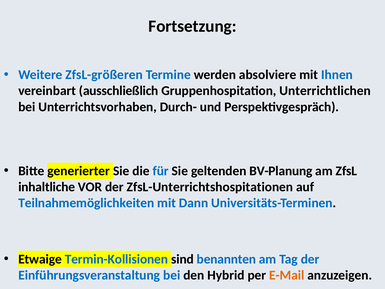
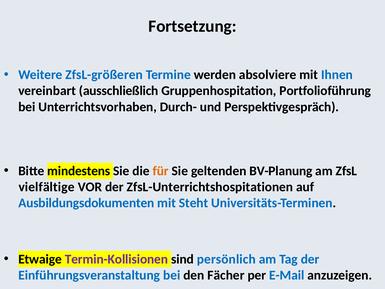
Unterrichtlichen: Unterrichtlichen -> Portfolioführung (325, 91)
generierter: generierter -> mindestens (79, 171)
für colour: blue -> orange (161, 171)
inhaltliche: inhaltliche -> vielfältige (47, 187)
Teilnahmemöglichkeiten: Teilnahmemöglichkeiten -> Ausbildungsdokumenten (86, 203)
Dann: Dann -> Steht (194, 203)
Termin-Kollisionen colour: blue -> purple (116, 259)
benannten: benannten -> persönlich (226, 259)
Hybrid: Hybrid -> Fächer (226, 275)
E-Mail colour: orange -> blue (287, 275)
